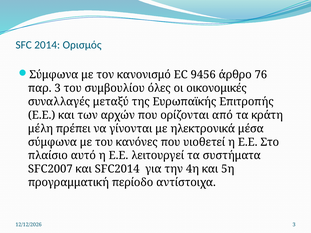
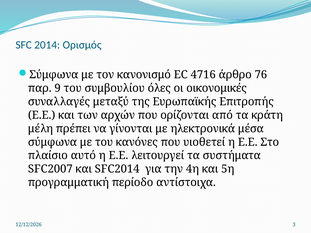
9456: 9456 -> 4716 (203, 75)
παρ 3: 3 -> 9 (58, 88)
